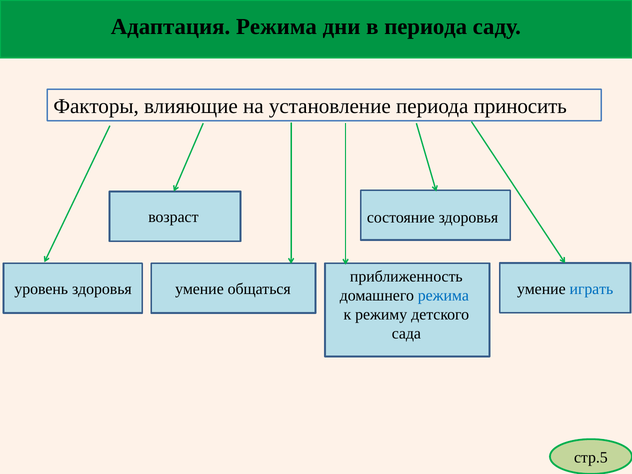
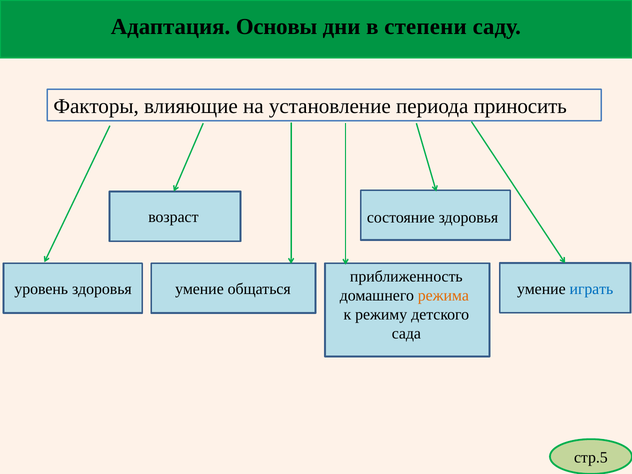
Адаптация Режима: Режима -> Основы (277, 27)
в периода: периода -> степени (425, 27)
режима colour: blue -> orange (443, 296)
